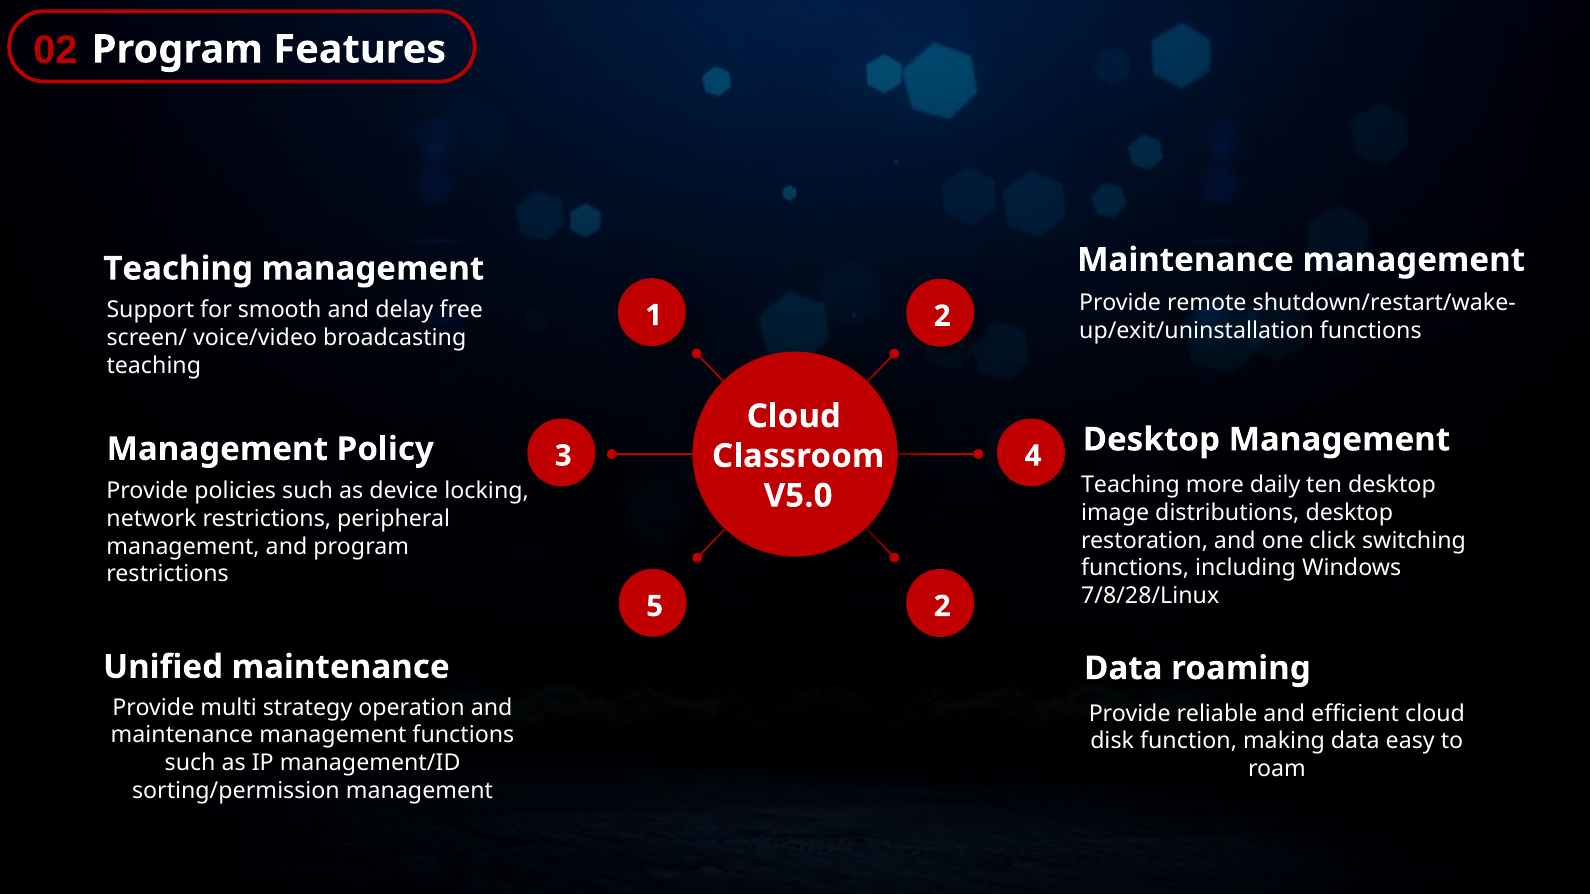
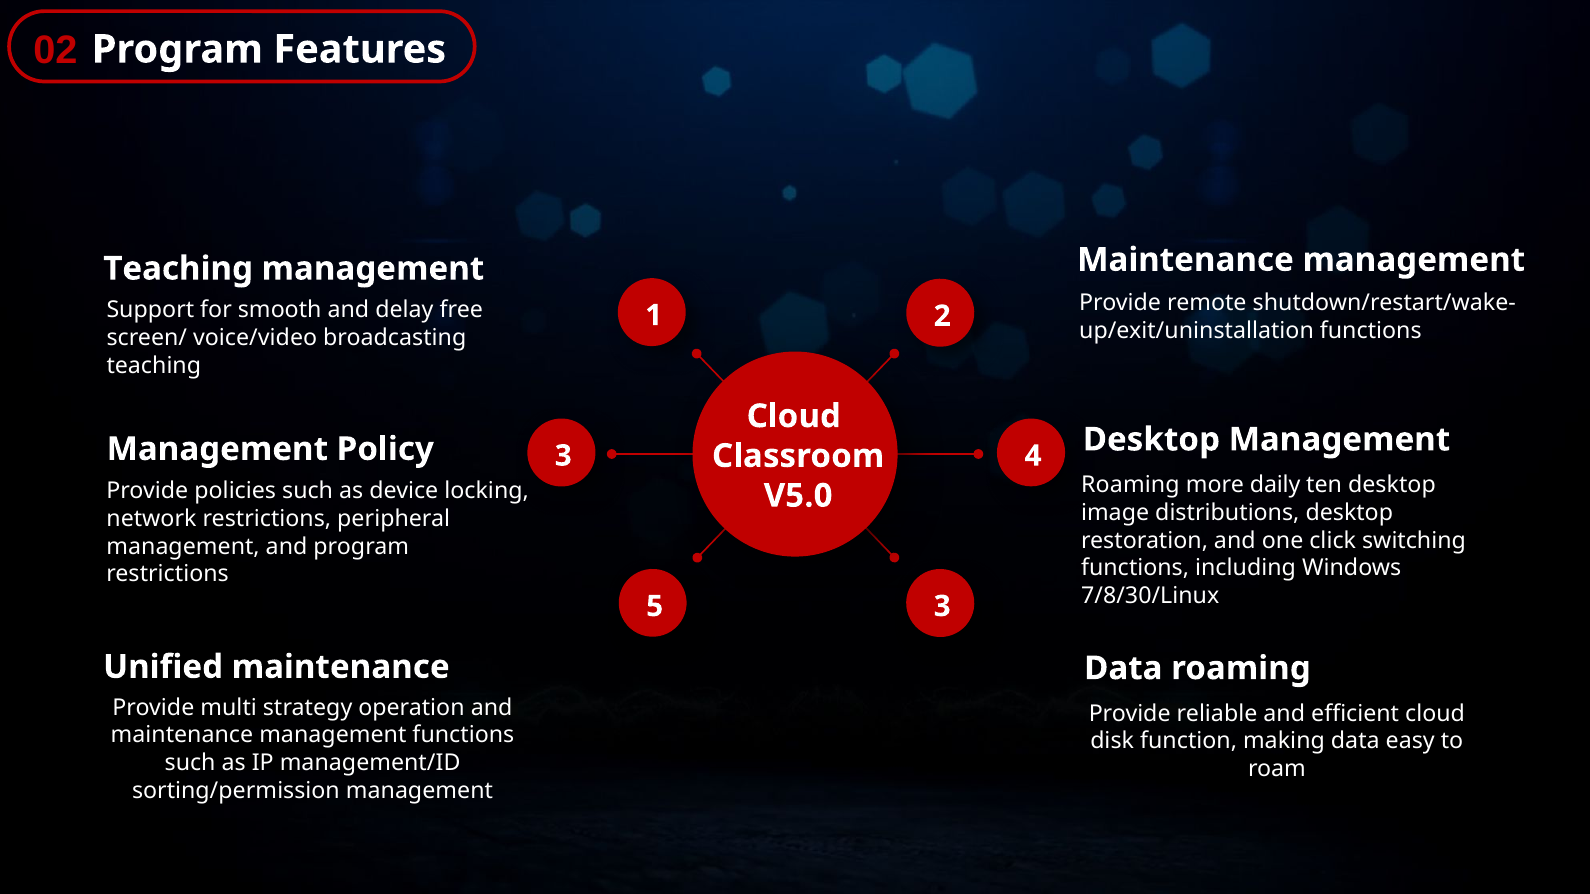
Teaching: Teaching -> Roaming (1130, 485)
7/8/28/Linux: 7/8/28/Linux -> 7/8/30/Linux (1150, 596)
5 2: 2 -> 3 (942, 606)
